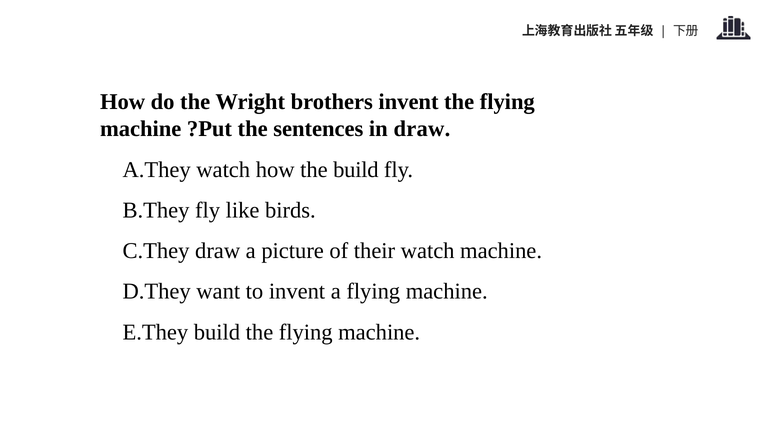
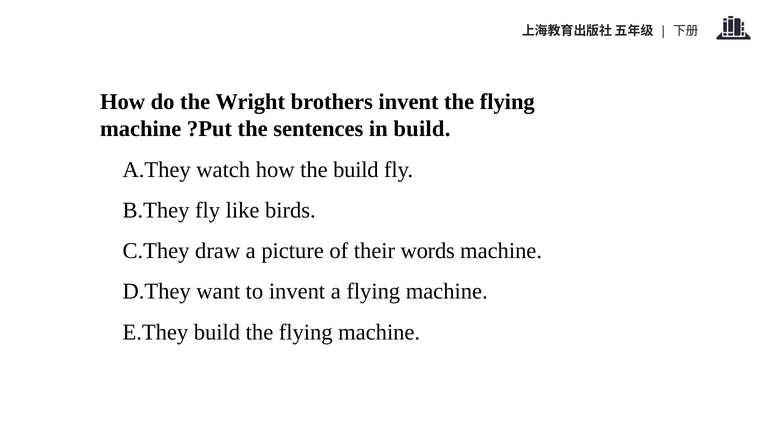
in draw: draw -> build (422, 129)
their watch: watch -> words (428, 251)
